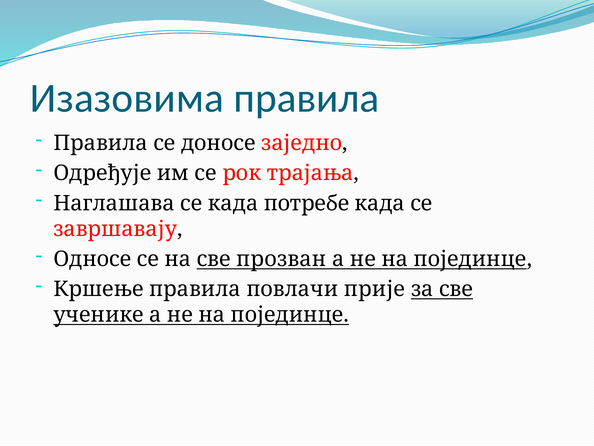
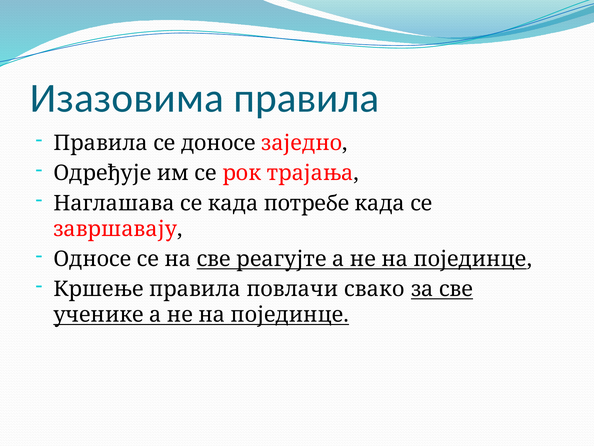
прозван: прозван -> реагујте (281, 259)
прије: прије -> свако (374, 289)
